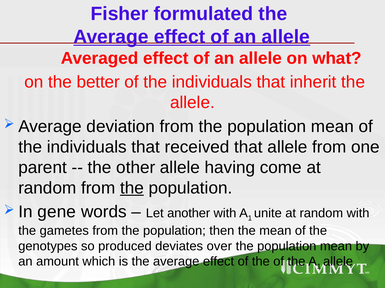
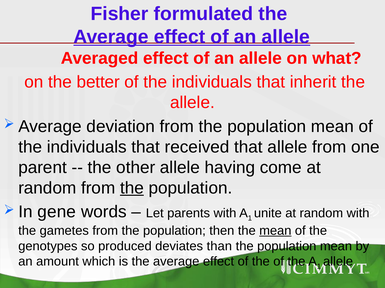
another: another -> parents (189, 214)
mean underline: none -> present (275, 231)
over: over -> than (219, 247)
